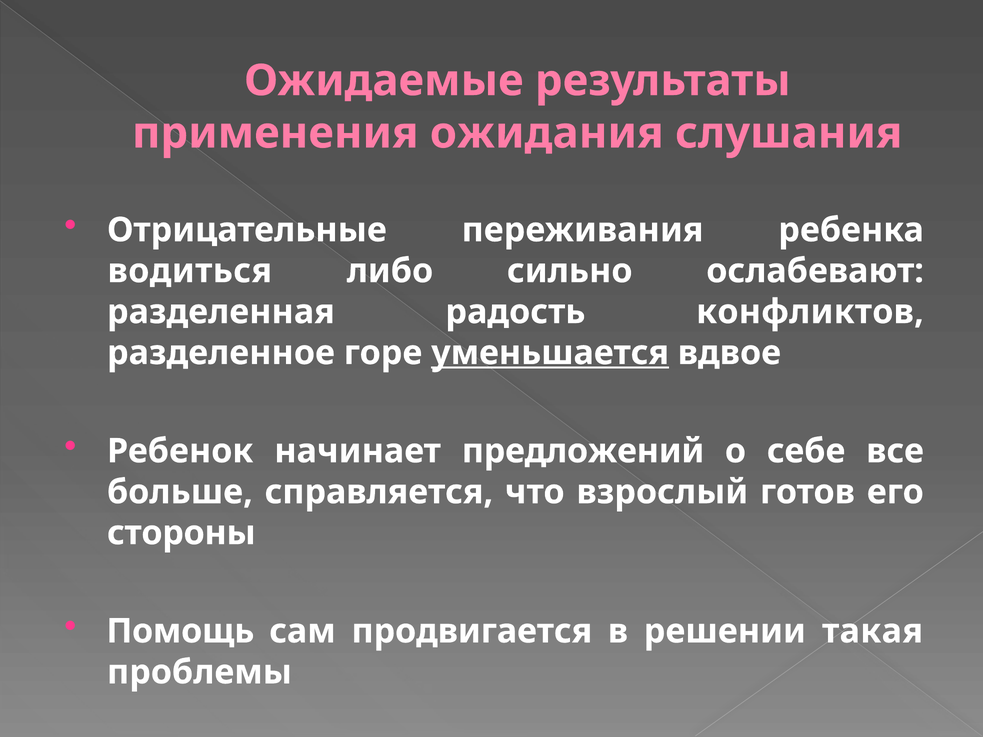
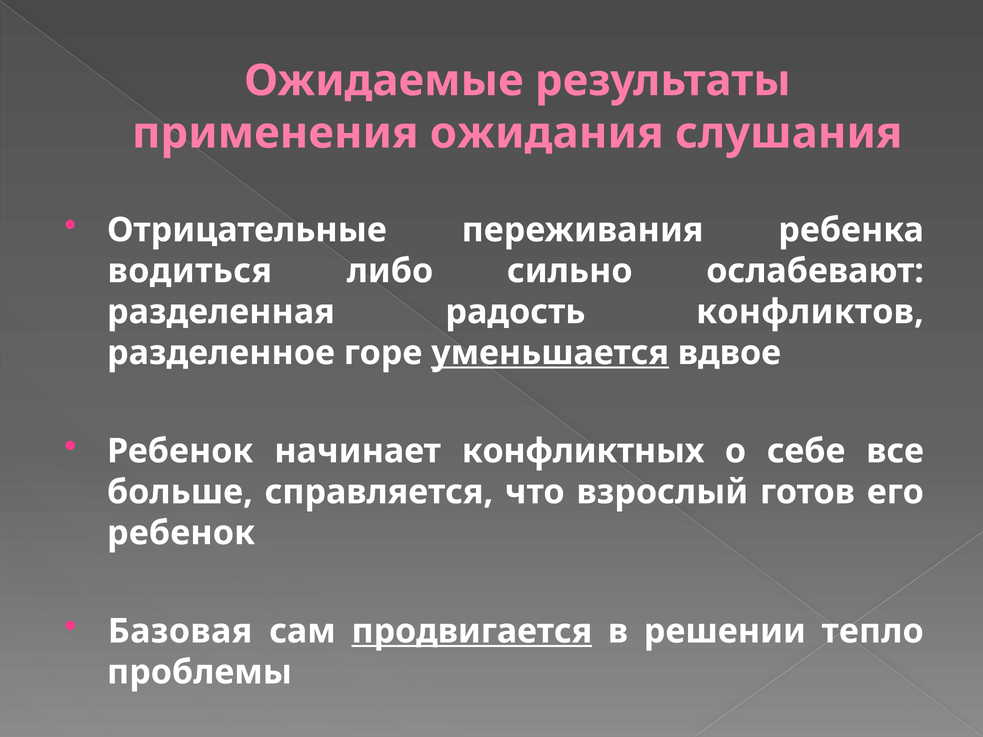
предложений: предложений -> конфликтных (583, 451)
стороны: стороны -> ребенок (181, 533)
Помощь: Помощь -> Базовая (180, 631)
продвигается underline: none -> present (472, 631)
такая: такая -> тепло (873, 631)
